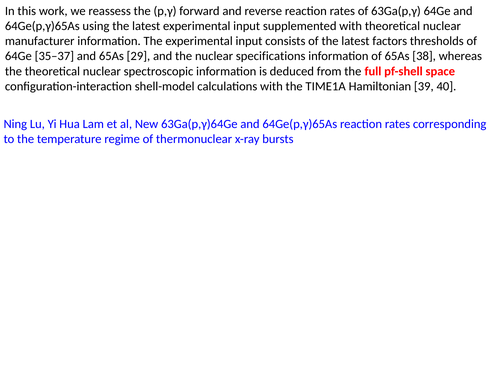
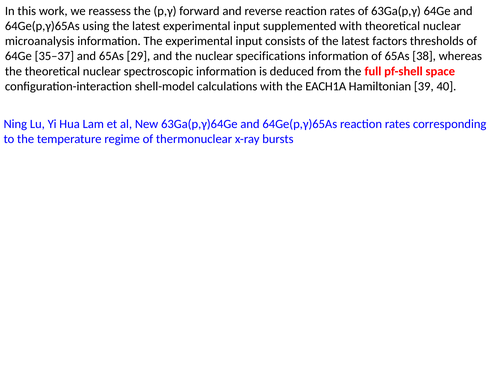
manufacturer: manufacturer -> microanalysis (40, 41)
TIME1A: TIME1A -> EACH1A (326, 86)
